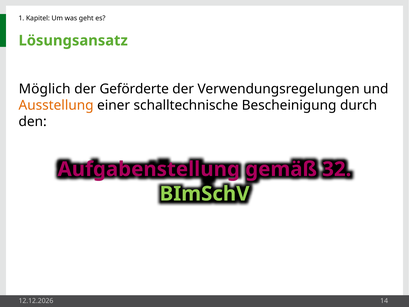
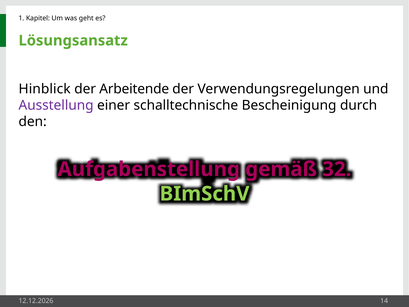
Möglich: Möglich -> Hinblick (45, 89)
Geförderte: Geförderte -> Arbeitende (134, 89)
Ausstellung colour: orange -> purple (56, 105)
